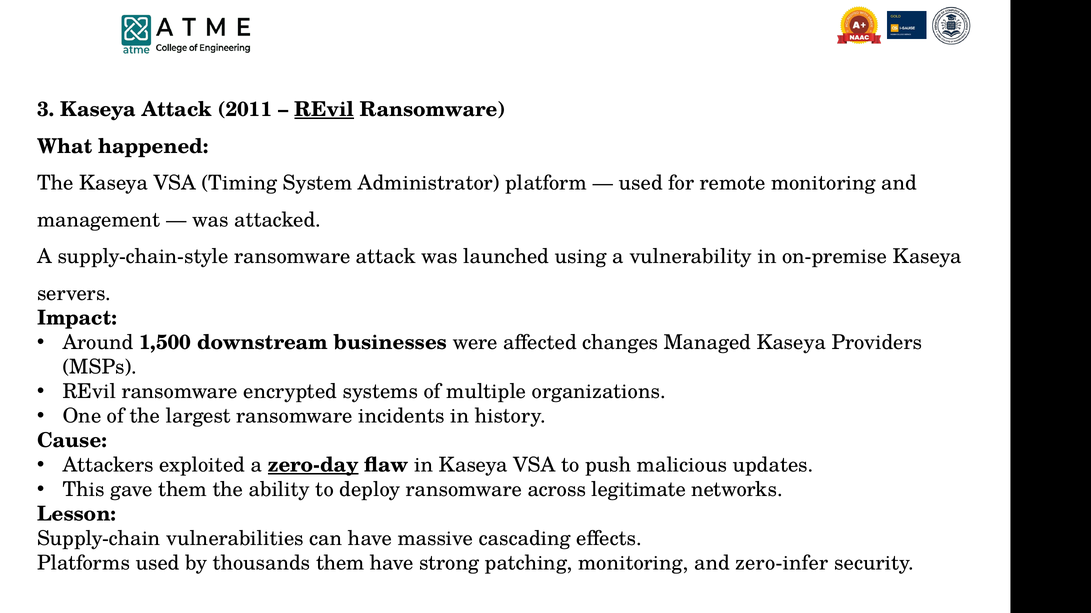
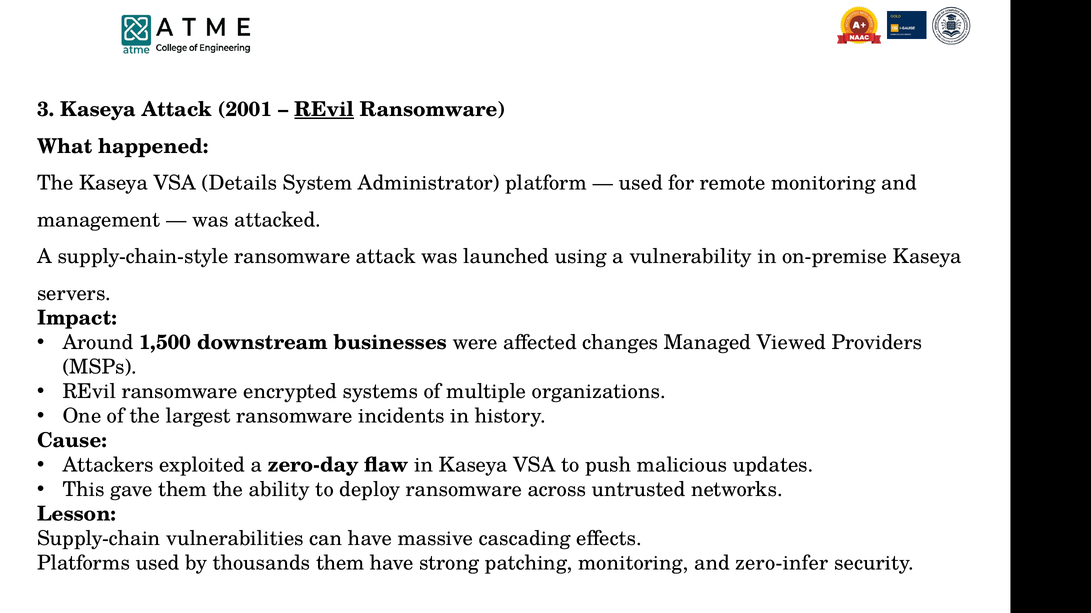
2011: 2011 -> 2001 (245, 110)
Timing: Timing -> Details (239, 183)
Managed Kaseya: Kaseya -> Viewed (791, 343)
zero-day underline: present -> none (313, 466)
legitimate: legitimate -> untrusted (639, 490)
